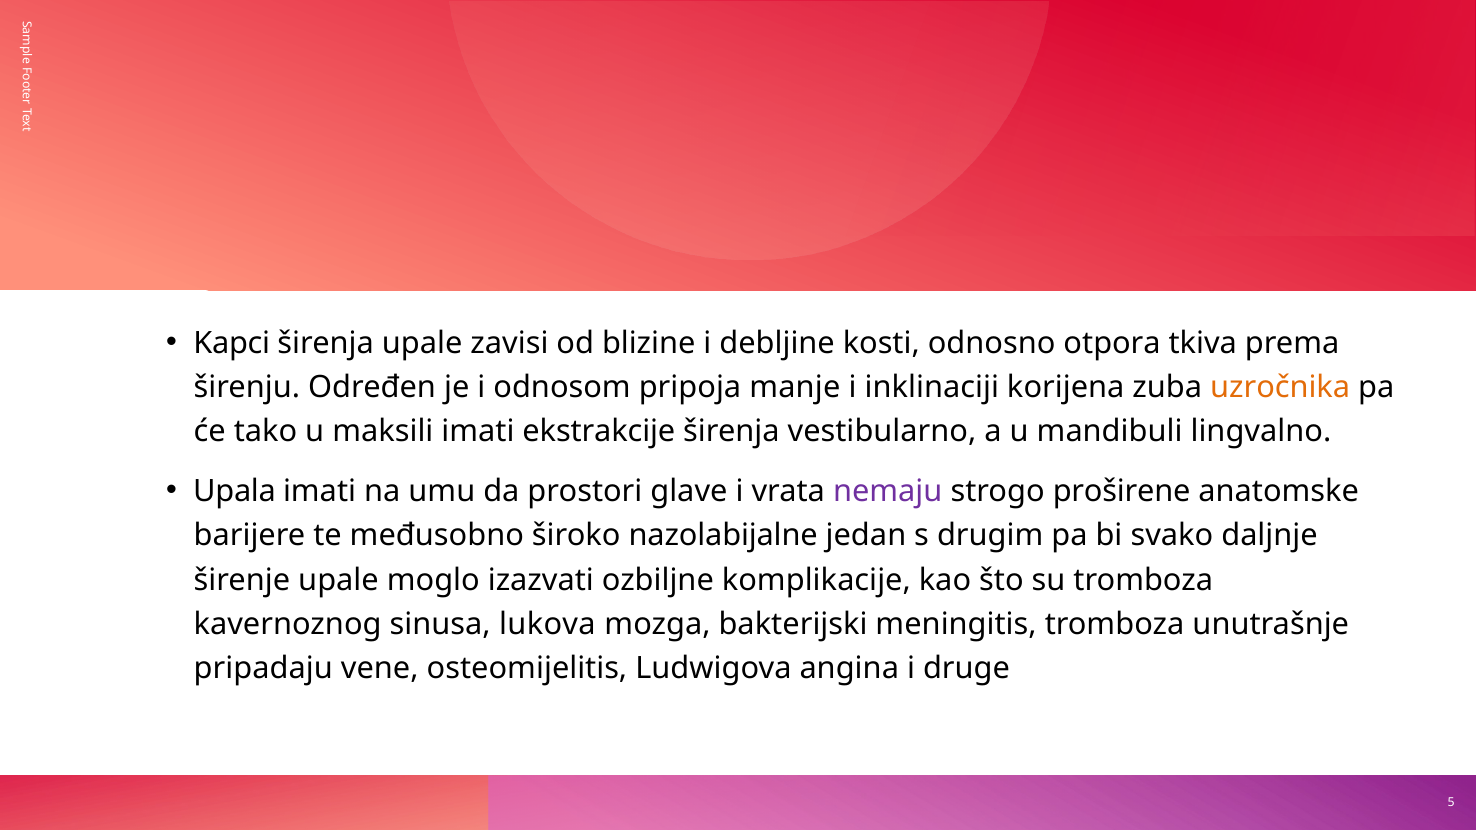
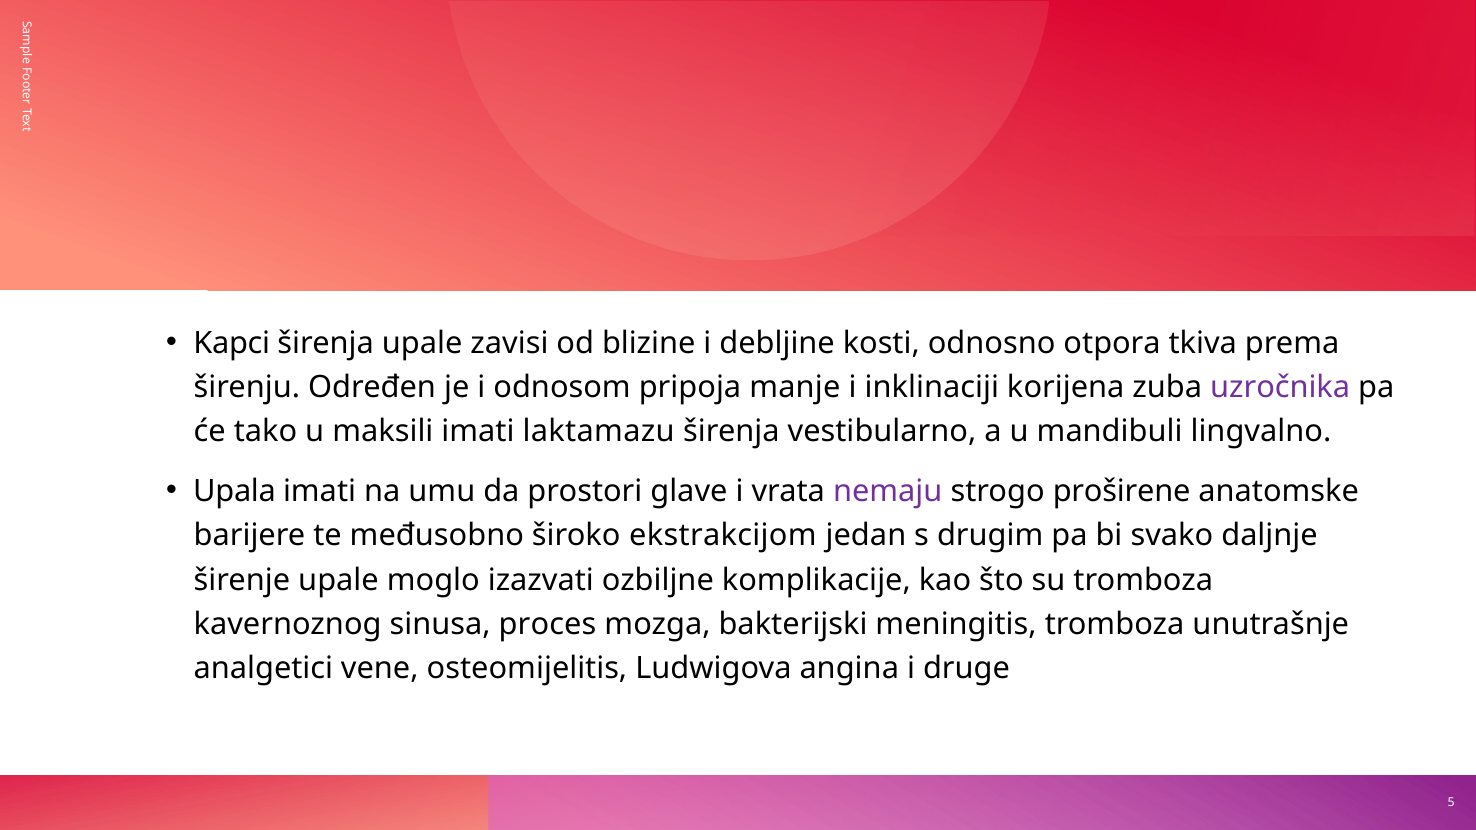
uzročnika colour: orange -> purple (1280, 388)
ekstrakcije: ekstrakcije -> laktamazu (599, 432)
nazolabijalne: nazolabijalne -> ekstrakcijom (723, 536)
lukova: lukova -> proces (548, 625)
pripadaju: pripadaju -> analgetici (263, 669)
